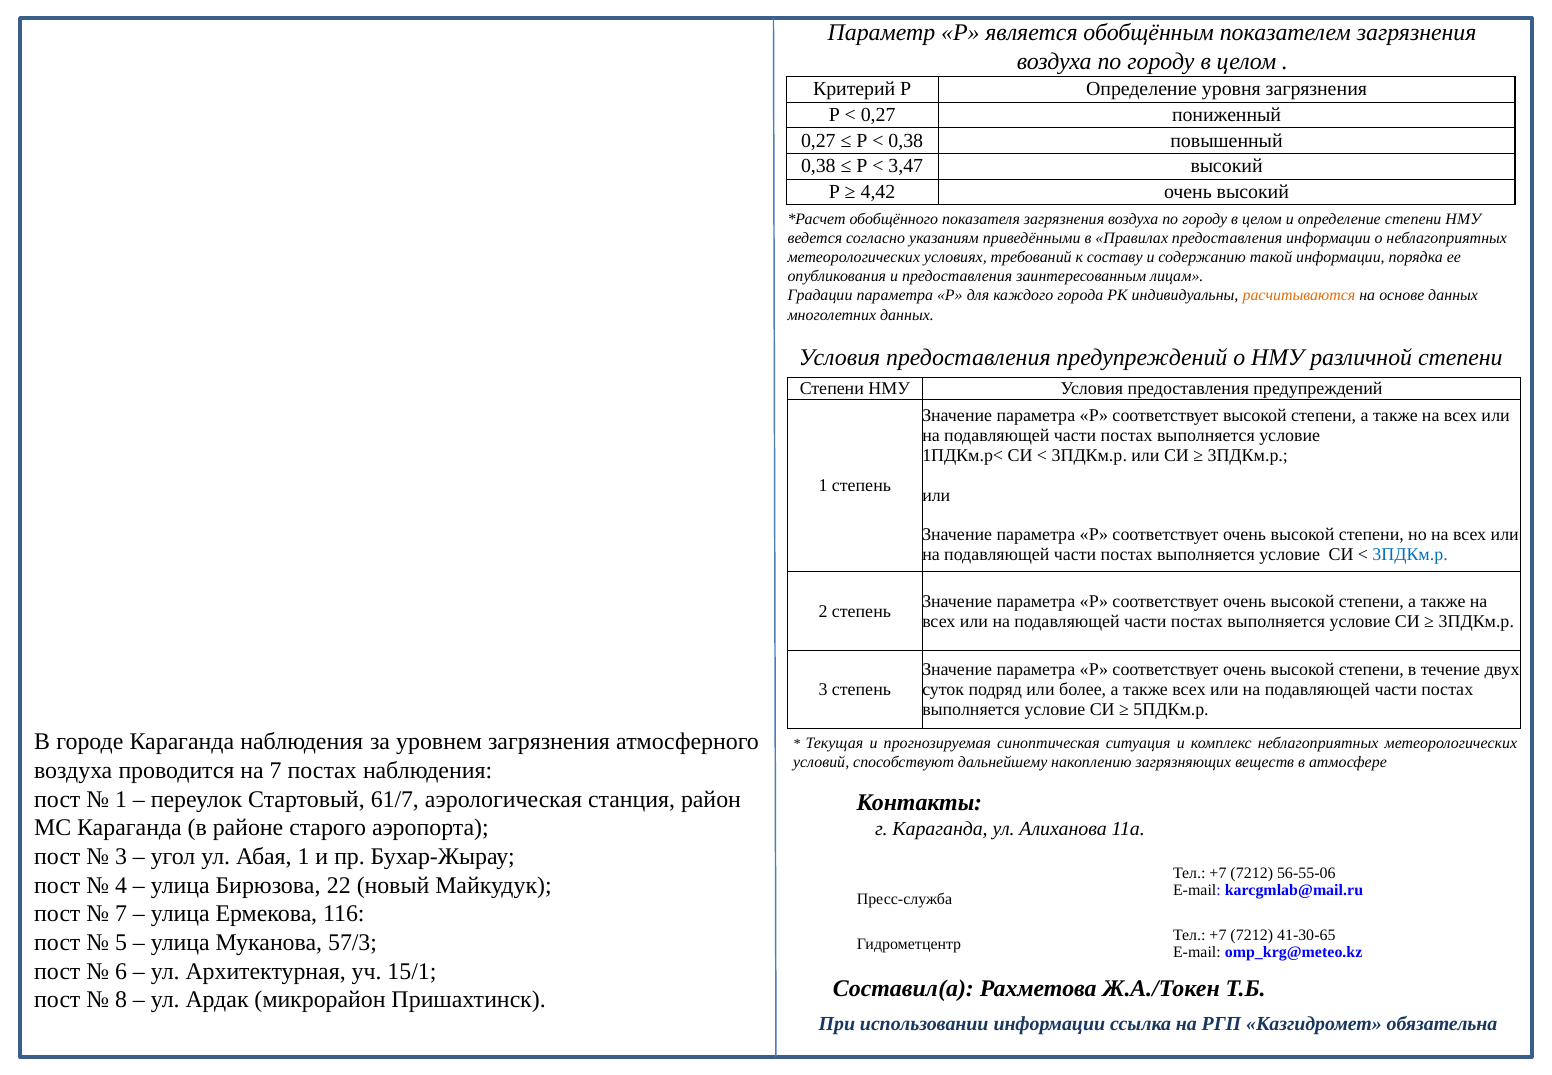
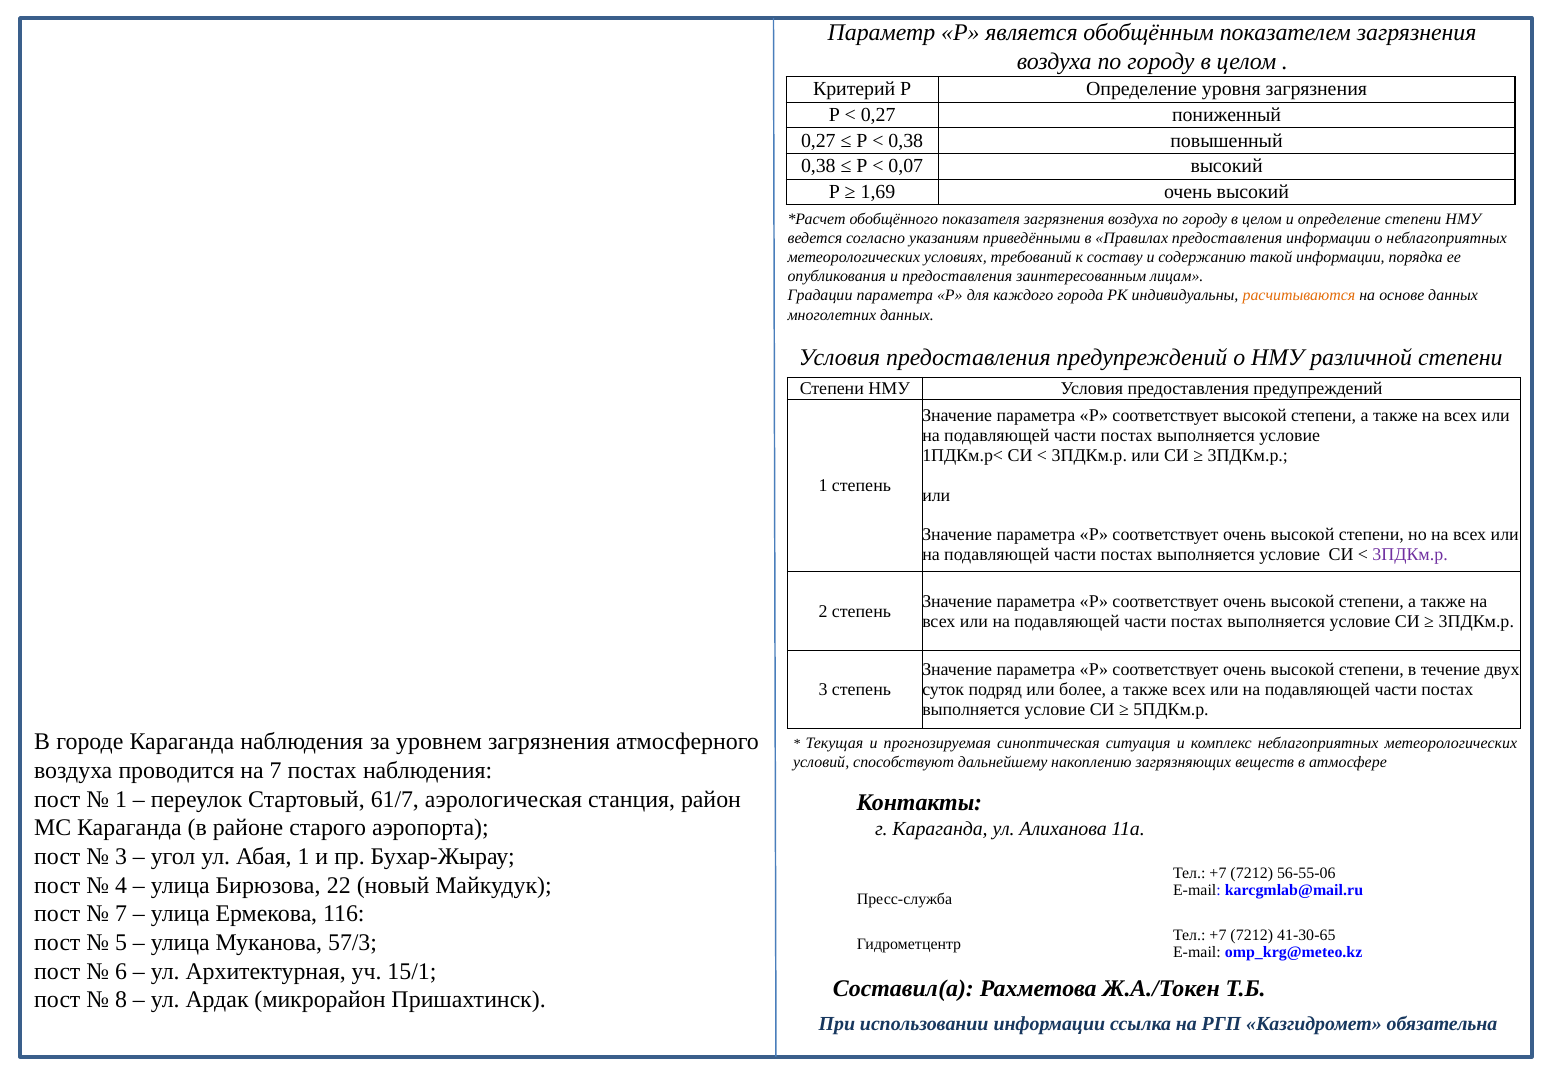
3,47: 3,47 -> 0,07 (906, 166)
4,42: 4,42 -> 1,69 (878, 192)
3ПДКм.р colour: blue -> purple (1410, 555)
